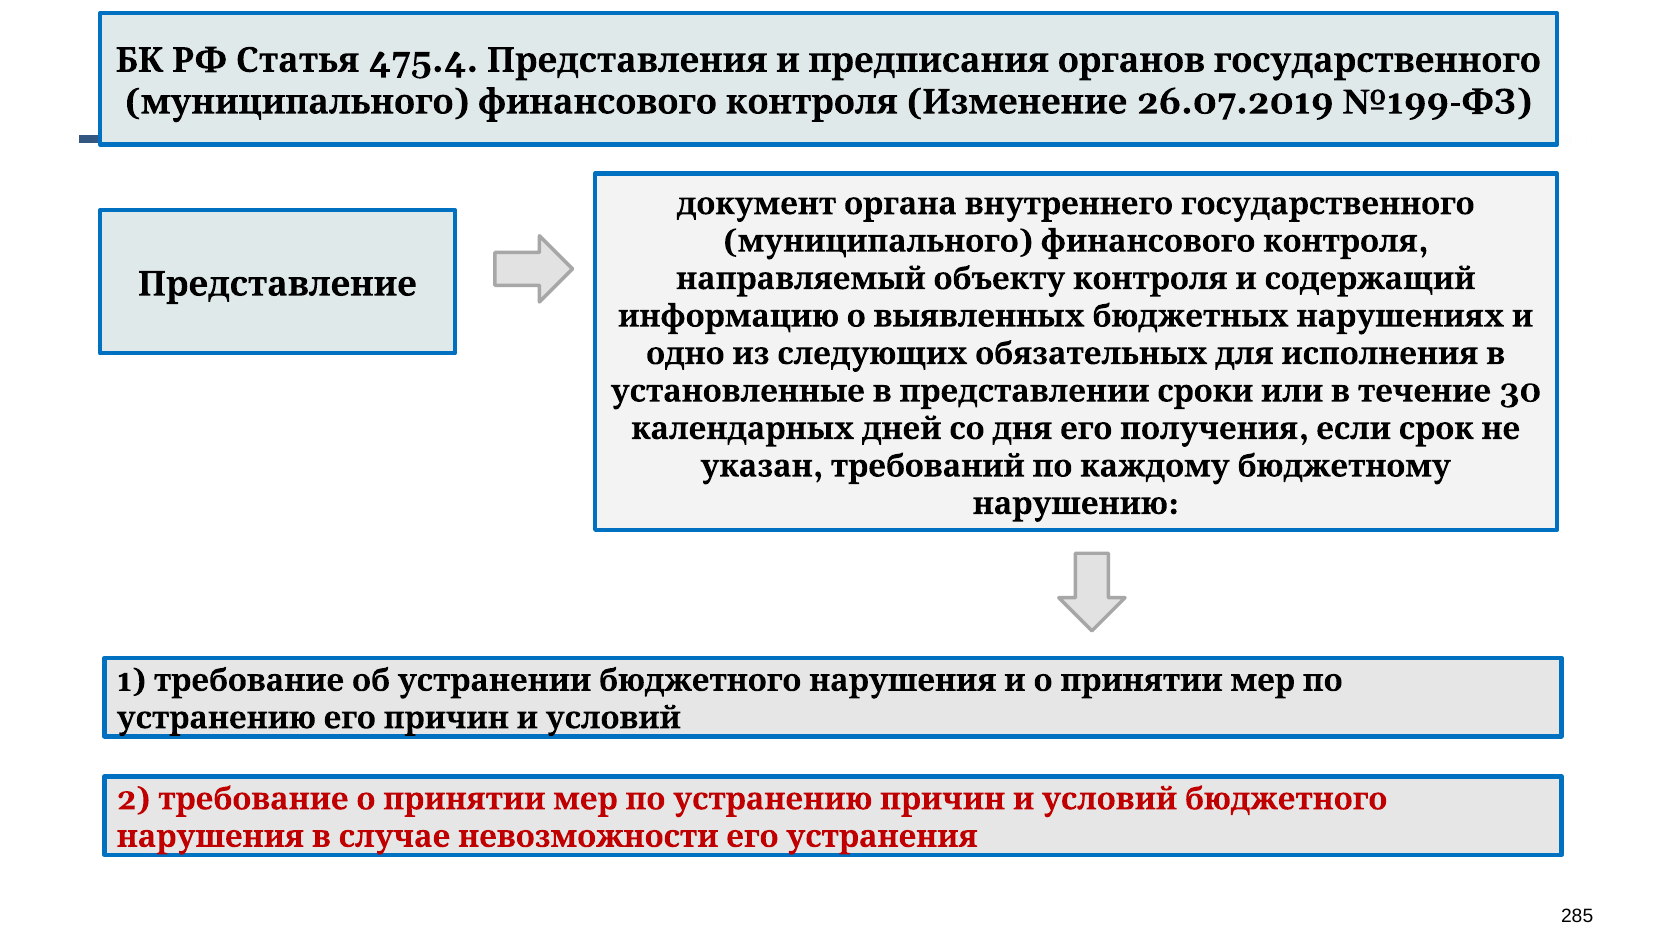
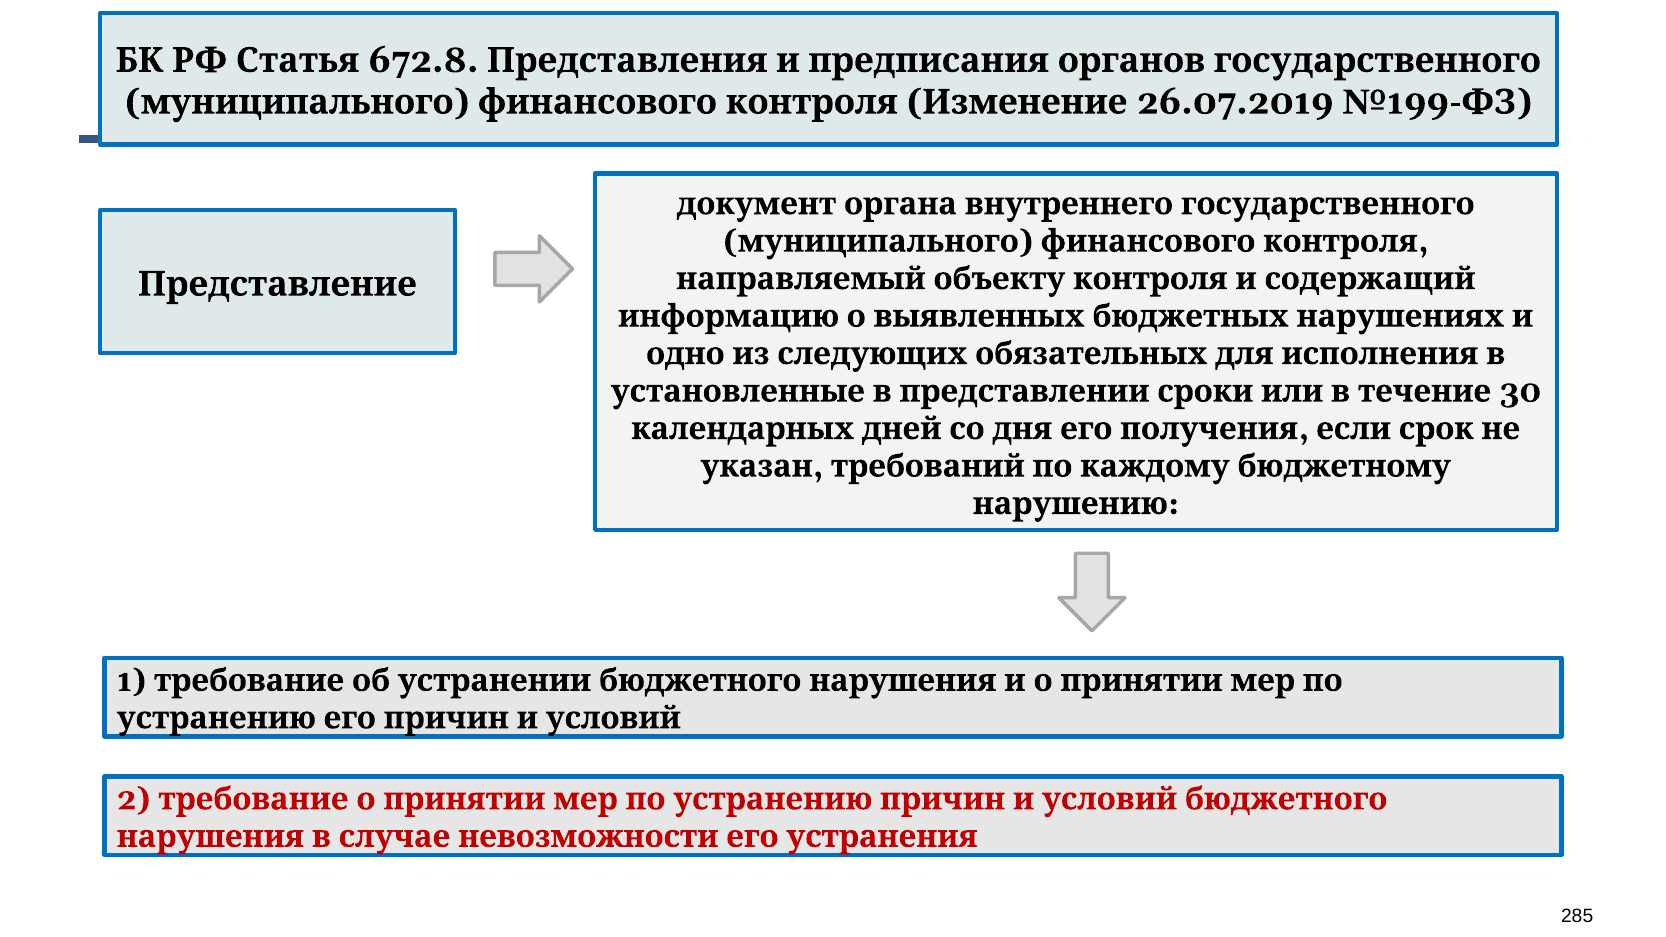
475.4: 475.4 -> 672.8 (423, 61)
